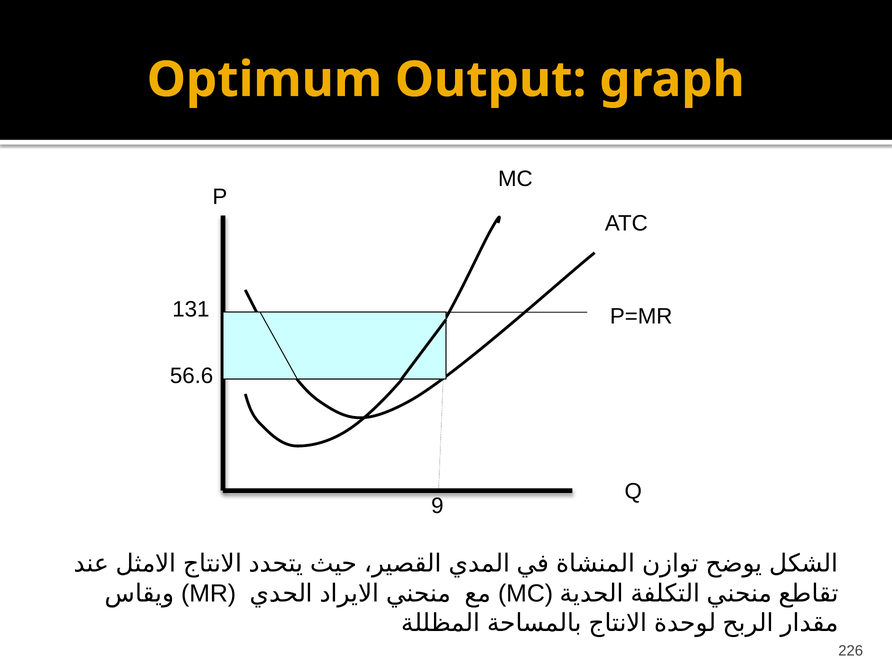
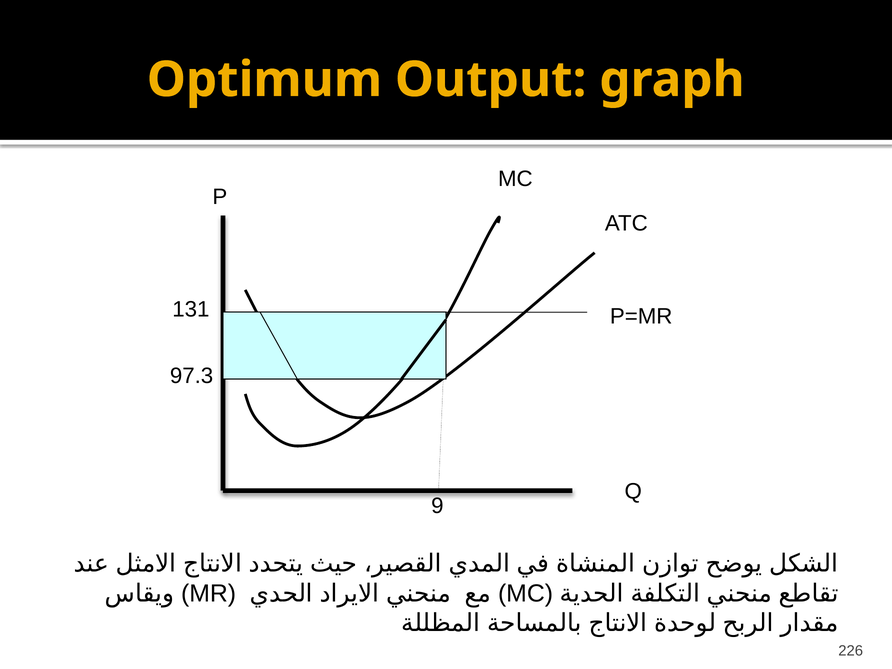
56.6: 56.6 -> 97.3 (192, 376)
